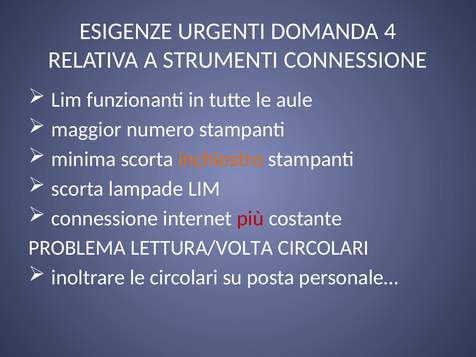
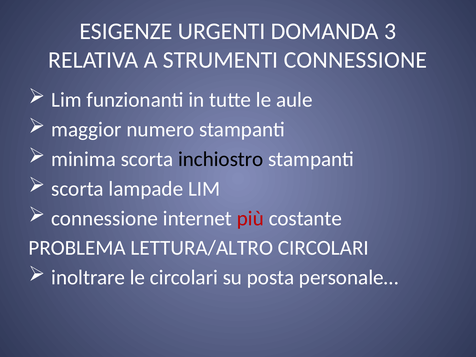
4: 4 -> 3 (390, 31)
inchiostro colour: orange -> black (221, 159)
LETTURA/VOLTA: LETTURA/VOLTA -> LETTURA/ALTRO (202, 248)
